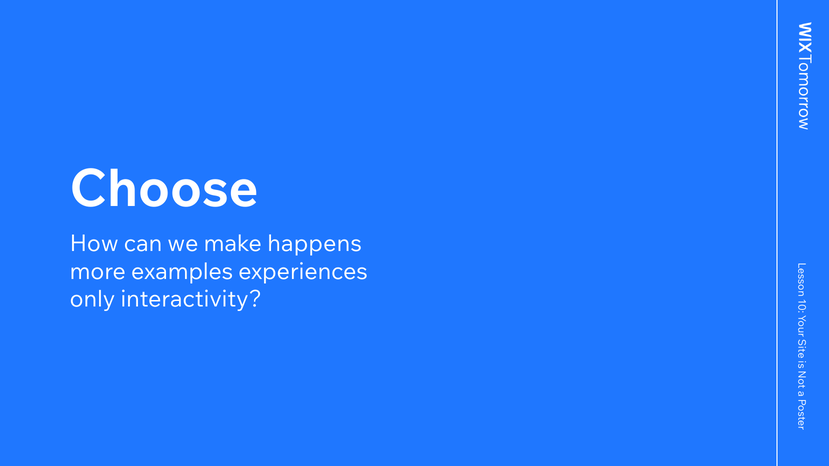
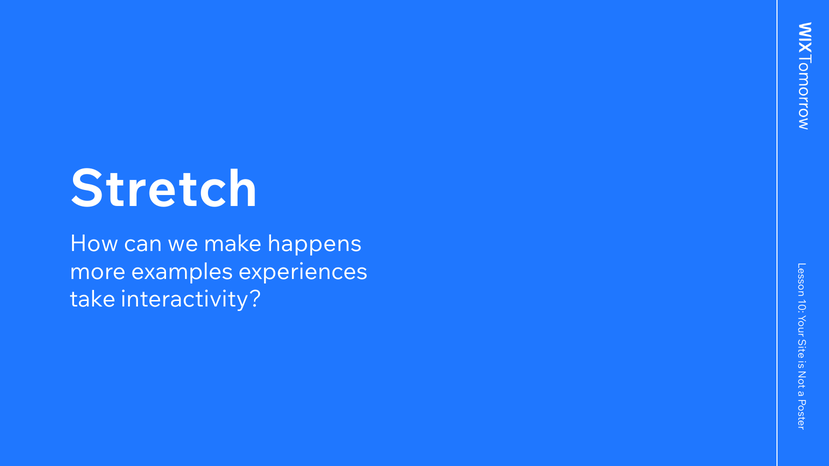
Choose: Choose -> Stretch (164, 190)
only: only -> take (93, 299)
